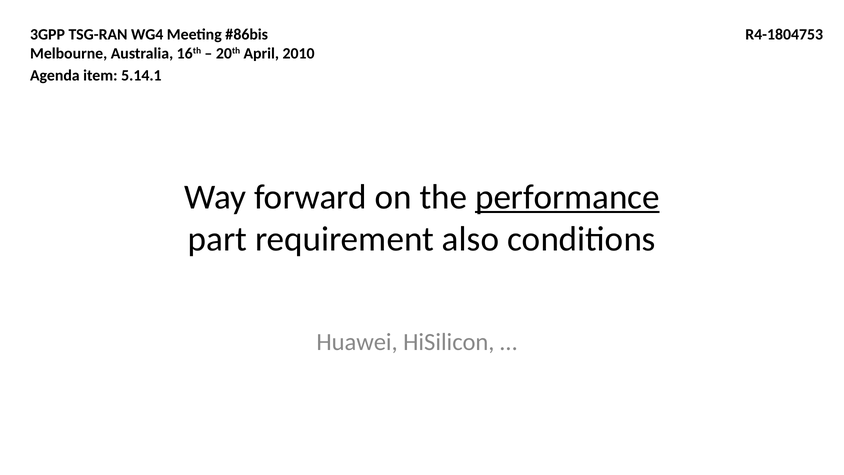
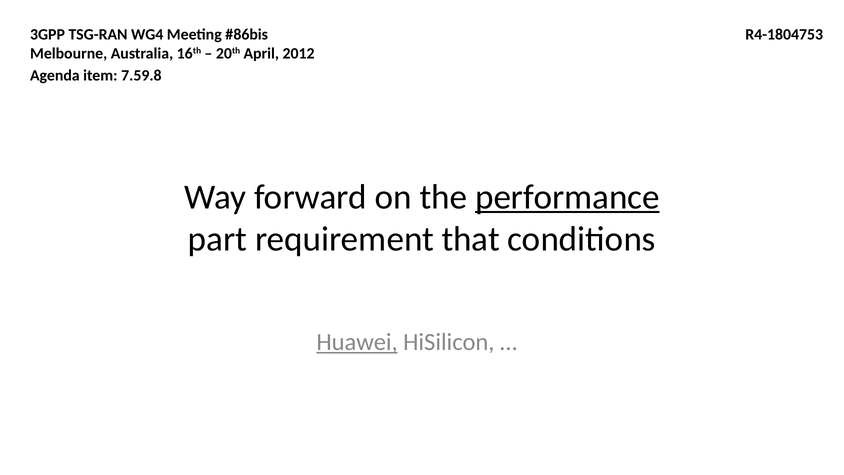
2010: 2010 -> 2012 (299, 53)
5.14.1: 5.14.1 -> 7.59.8 (141, 75)
also: also -> that (471, 239)
Huawei underline: none -> present (357, 342)
